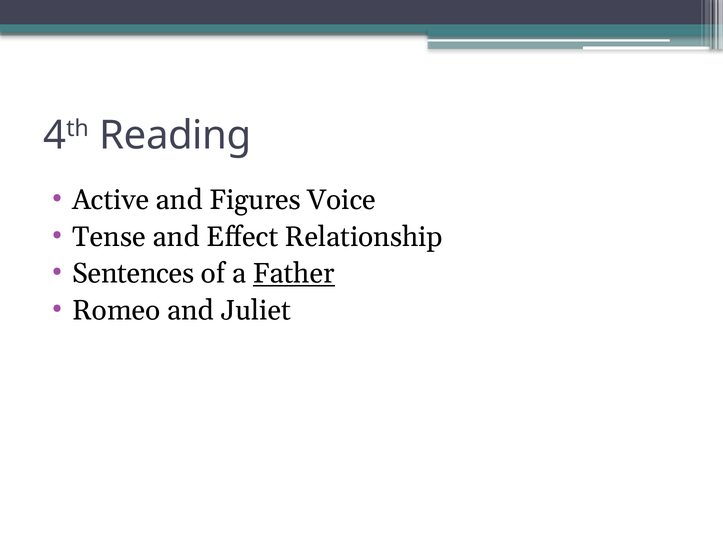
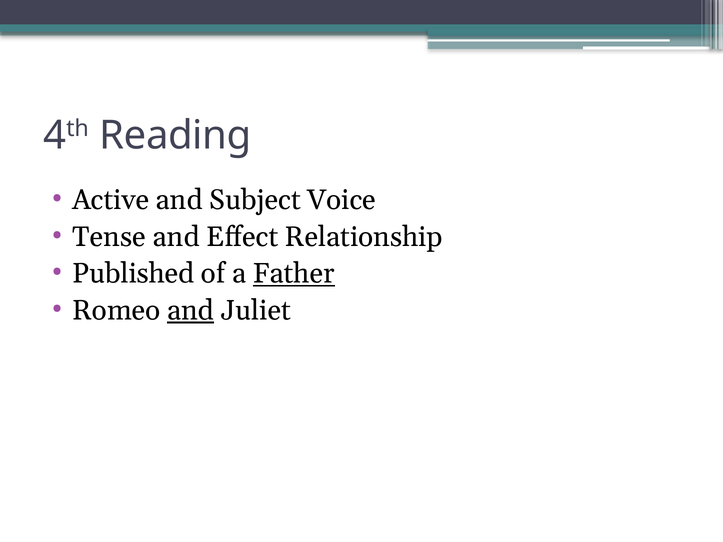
Figures: Figures -> Subject (255, 200)
Sentences: Sentences -> Published (133, 274)
and underline: none -> present (191, 311)
